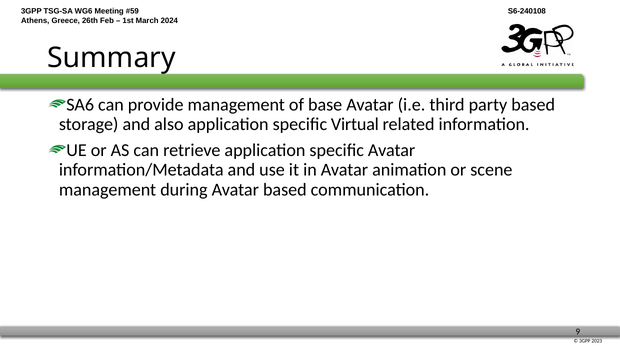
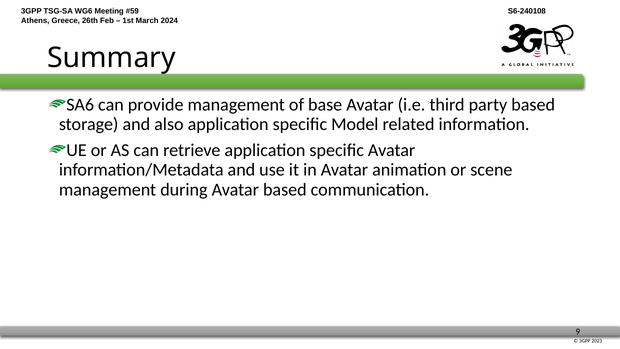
Virtual: Virtual -> Model (355, 124)
